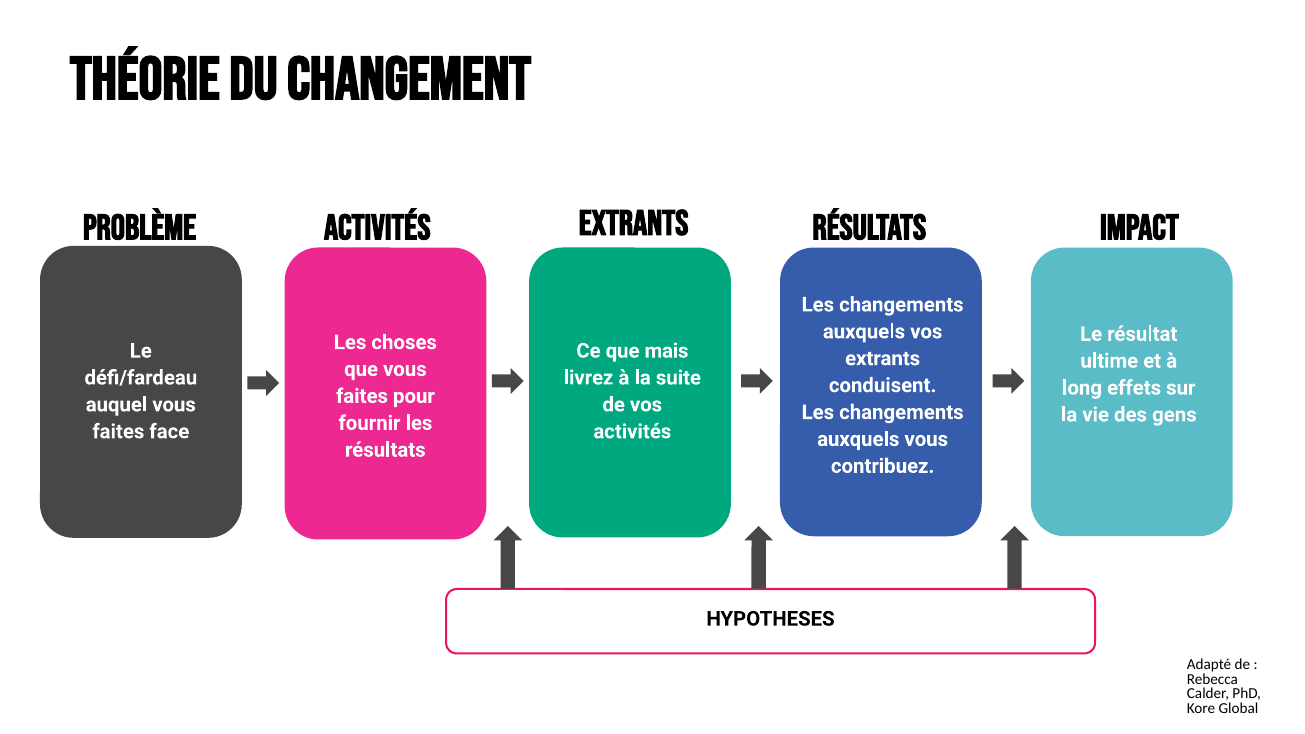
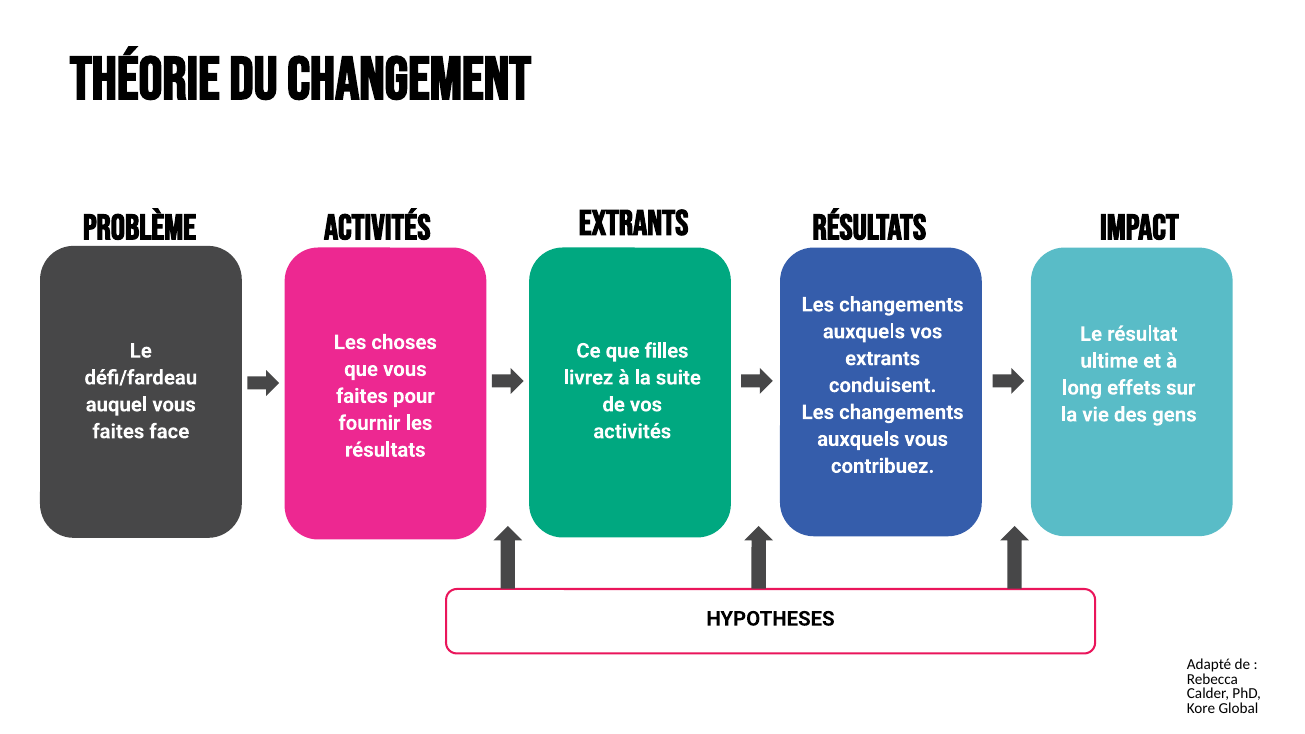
mais: mais -> filles (667, 351)
